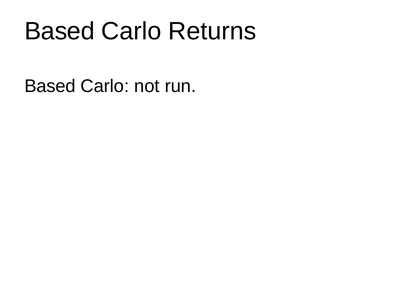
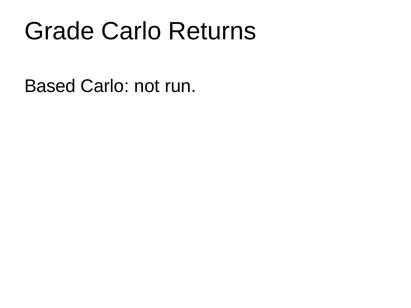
Based: Based -> Grade (59, 31)
